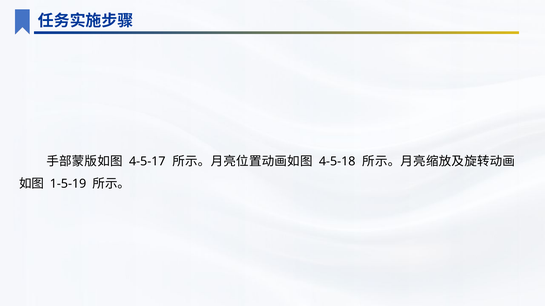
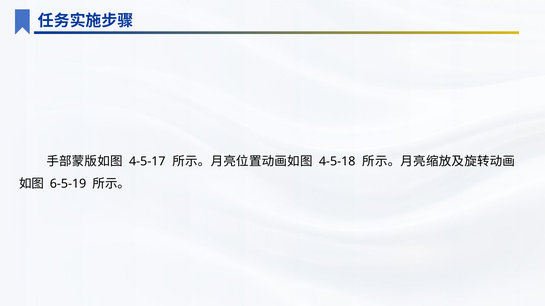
1-5-19: 1-5-19 -> 6-5-19 (68, 184)
